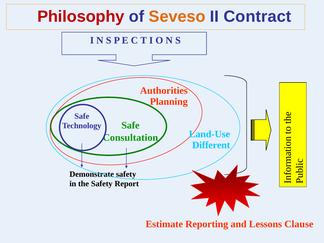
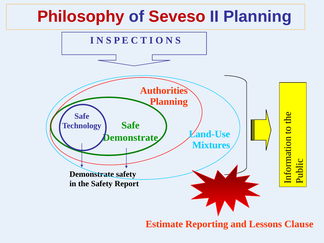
Seveso colour: orange -> red (177, 17)
II Contract: Contract -> Planning (258, 17)
Consultation: Consultation -> Demonstrate (130, 138)
Different: Different -> Mixtures (211, 145)
